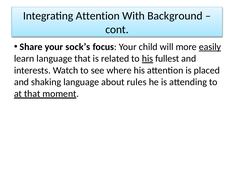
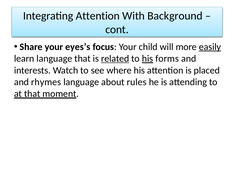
sock’s: sock’s -> eyes’s (78, 47)
related underline: none -> present (115, 58)
fullest: fullest -> forms (167, 58)
shaking: shaking -> rhymes (46, 82)
